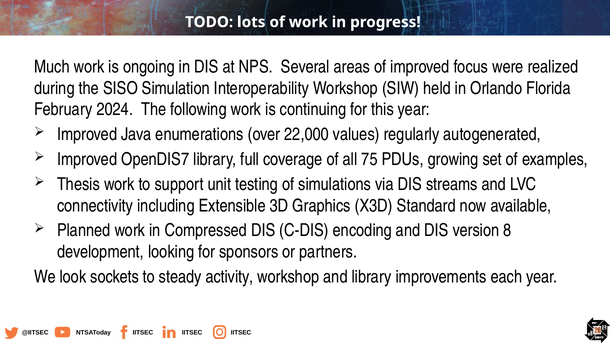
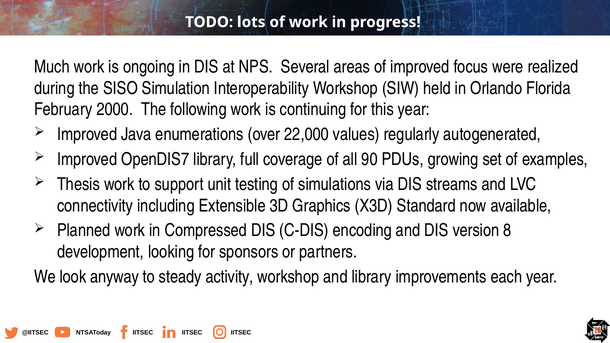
2024: 2024 -> 2000 (115, 110)
75: 75 -> 90 (370, 159)
sockets: sockets -> anyway (115, 277)
